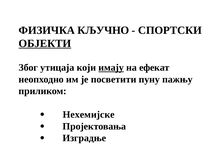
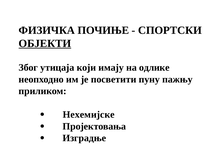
КЉУЧНО: КЉУЧНО -> ПОЧИЊЕ (103, 30)
имају underline: present -> none (111, 68)
ефекат: ефекат -> одлике (154, 68)
